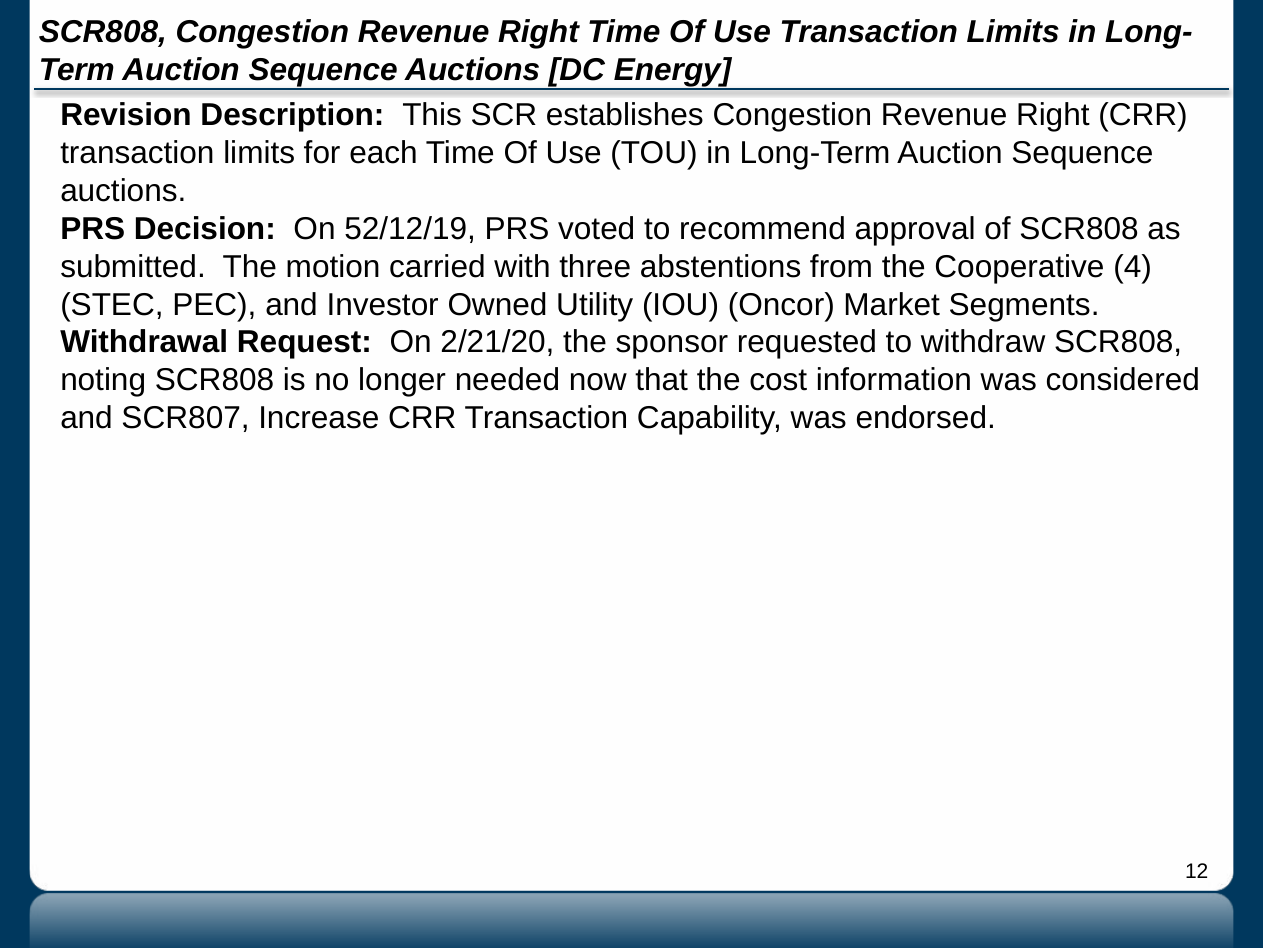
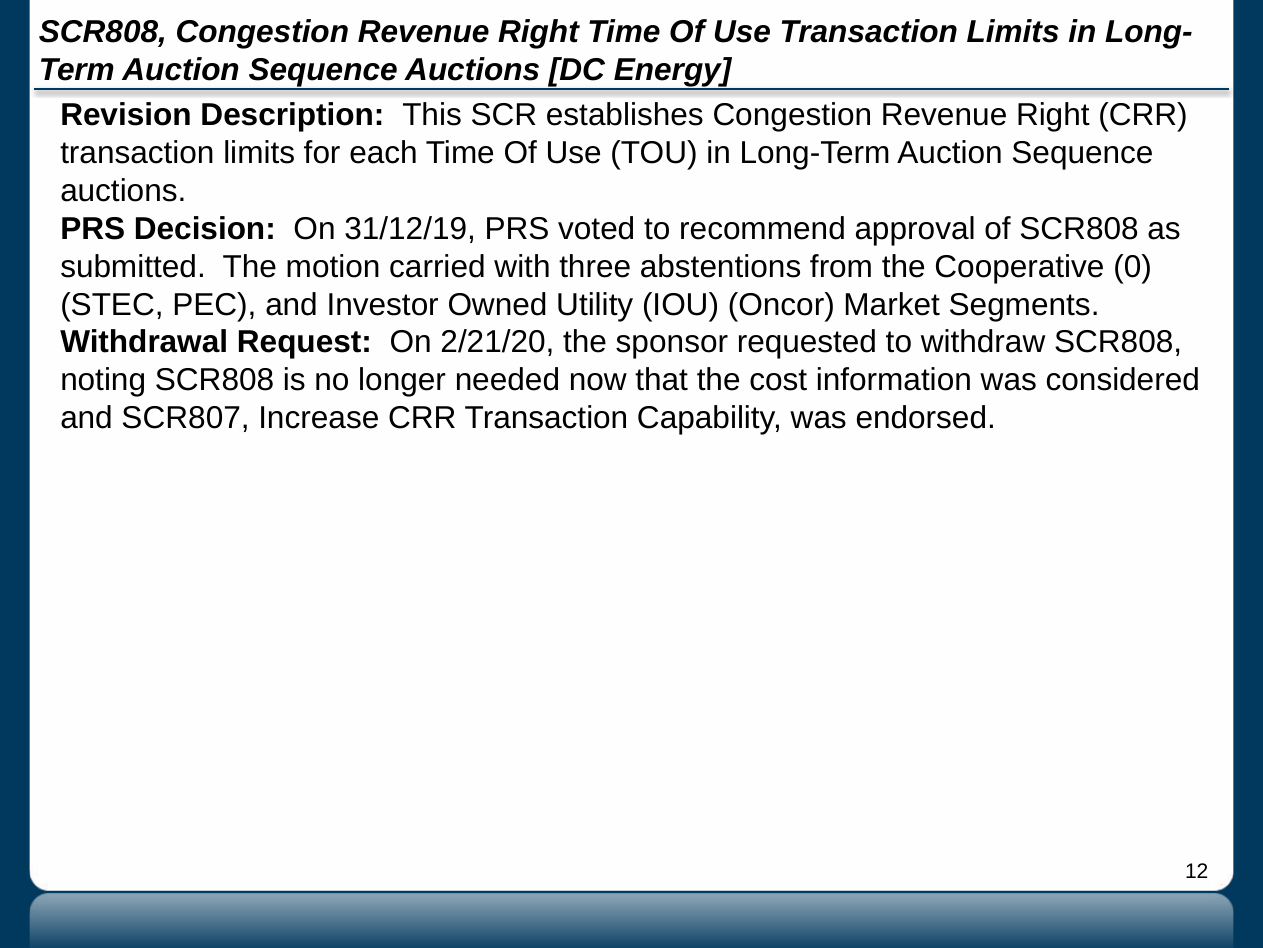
52/12/19: 52/12/19 -> 31/12/19 (410, 229)
4: 4 -> 0 (1133, 266)
